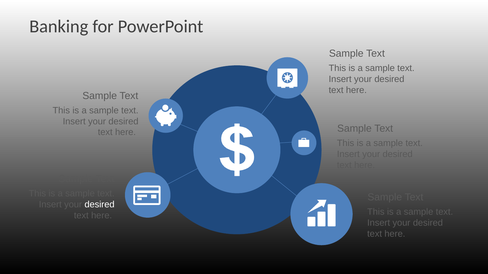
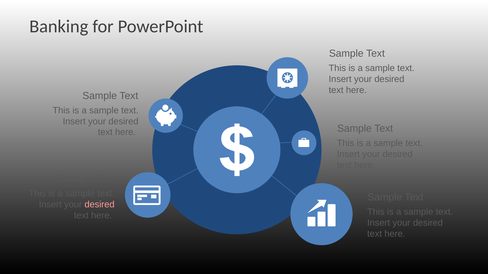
desired colour: white -> pink (100, 205)
